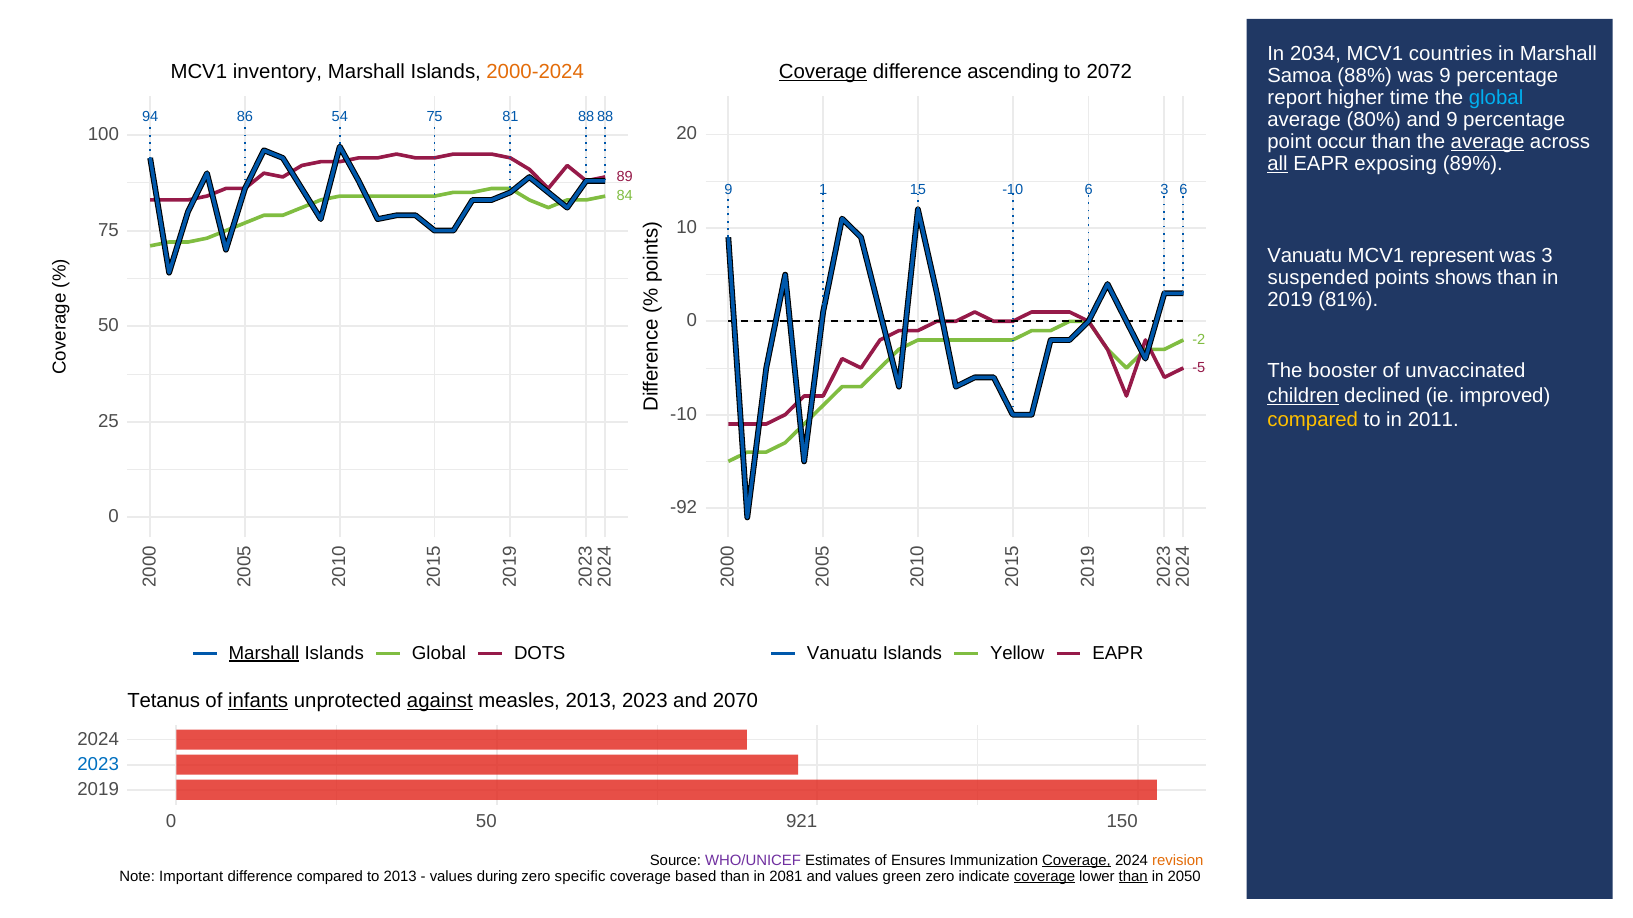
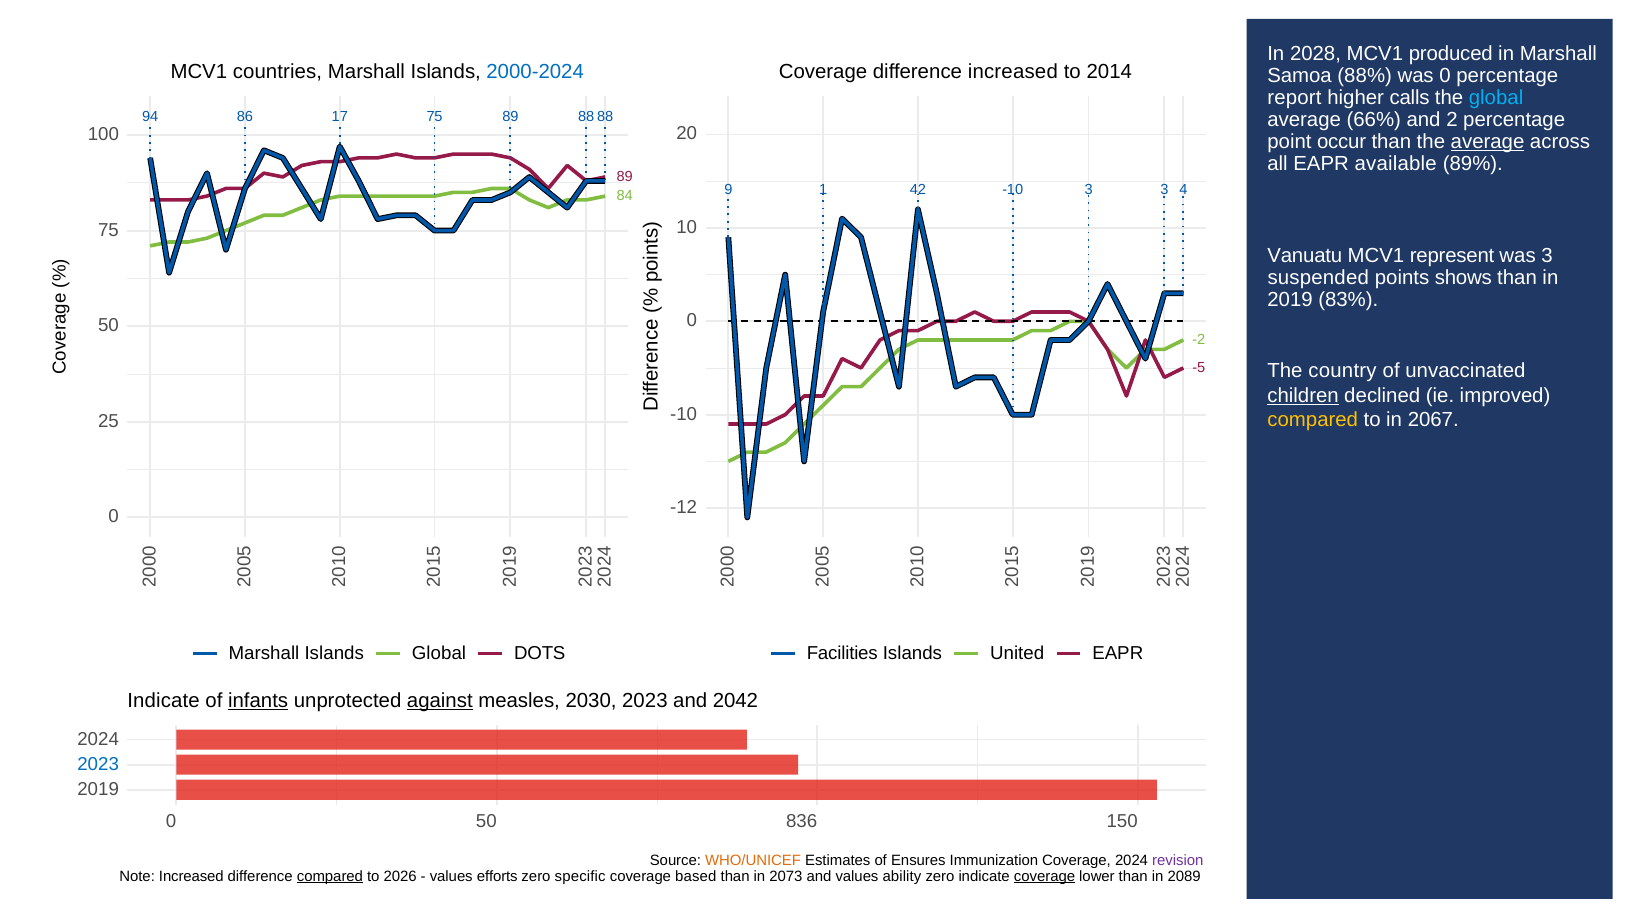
2034: 2034 -> 2028 (1315, 54)
countries: countries -> produced (1451, 54)
inventory: inventory -> countries (277, 72)
2000-2024 colour: orange -> blue (535, 72)
Coverage underline: present -> none (823, 72)
difference ascending: ascending -> increased (1013, 72)
2072: 2072 -> 2014 (1109, 72)
was 9: 9 -> 0 (1445, 76)
time: time -> calls (1410, 98)
54: 54 -> 17 (340, 117)
75 81: 81 -> 89 (510, 117)
80%: 80% -> 66% (1374, 120)
and 9: 9 -> 2 (1452, 120)
all underline: present -> none (1278, 164)
exposing: exposing -> available (1396, 164)
15: 15 -> 42 (918, 190)
-10 6: 6 -> 3 (1089, 190)
3 6: 6 -> 4 (1183, 190)
81%: 81% -> 83% (1348, 300)
booster: booster -> country (1343, 371)
2011: 2011 -> 2067 (1433, 420)
-92: -92 -> -12 (684, 508)
Marshall underline: present -> none (264, 653)
Vanuatu: Vanuatu -> Facilities (842, 653)
Yellow: Yellow -> United (1017, 653)
Tetanus: Tetanus -> Indicate (164, 701)
measles 2013: 2013 -> 2030 (591, 701)
2070: 2070 -> 2042 (735, 701)
921: 921 -> 836 (802, 822)
WHO/UNICEF colour: purple -> orange (753, 861)
Coverage underline: present -> none (1077, 861)
revision colour: orange -> purple (1178, 861)
Note Important: Important -> Increased (191, 877)
compared underline: none -> present (330, 877)
to 2013: 2013 -> 2026 (400, 877)
during: during -> efforts (497, 877)
2081: 2081 -> 2073 (786, 877)
green: green -> ability (902, 877)
than underline: present -> none (1133, 877)
2050: 2050 -> 2089 (1184, 877)
